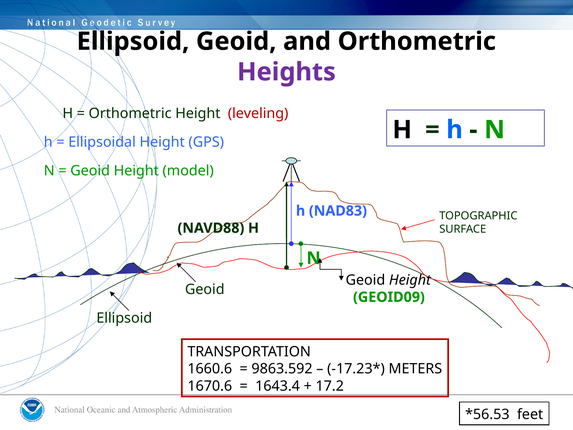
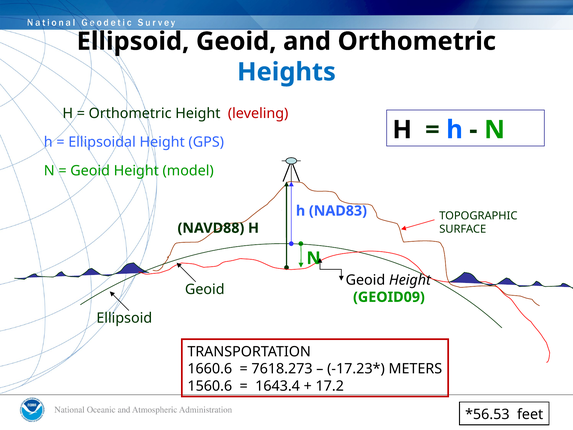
Heights colour: purple -> blue (286, 72)
9863.592: 9863.592 -> 7618.273 (282, 369)
1670.6: 1670.6 -> 1560.6 (210, 386)
